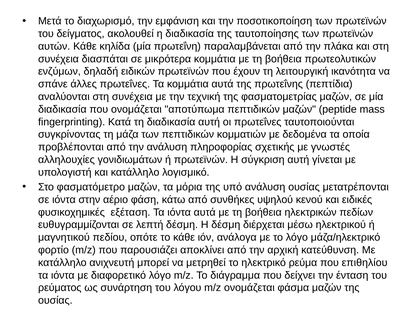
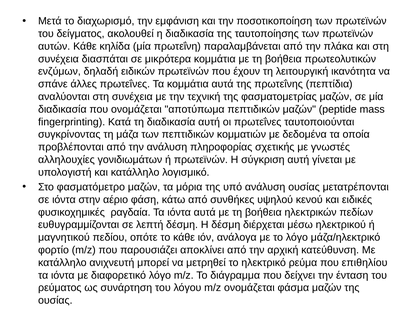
εξέταση: εξέταση -> ραγδαία (131, 212)
